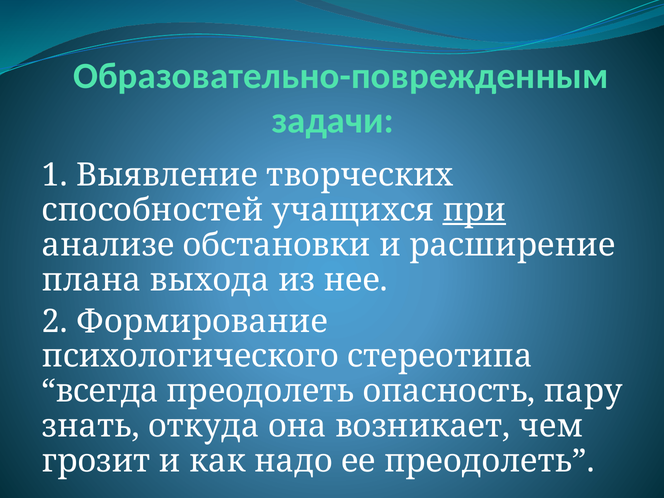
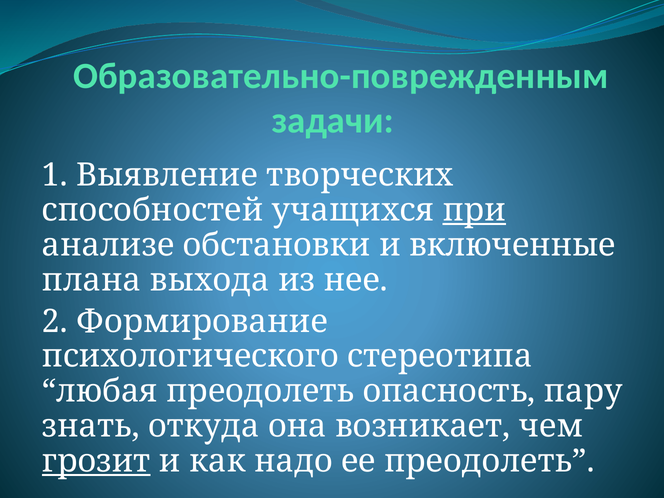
расширение: расширение -> включенные (512, 245)
всегда: всегда -> любая (100, 391)
грозит underline: none -> present (96, 461)
